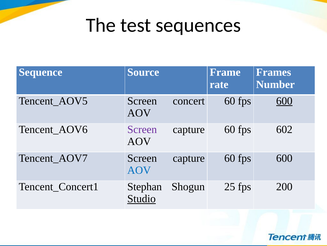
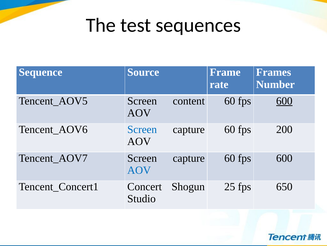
concert: concert -> content (189, 101)
Screen colour: purple -> blue (142, 129)
602: 602 -> 200 (284, 129)
Stephan: Stephan -> Concert (145, 186)
200: 200 -> 650 (284, 186)
Studio underline: present -> none (142, 198)
